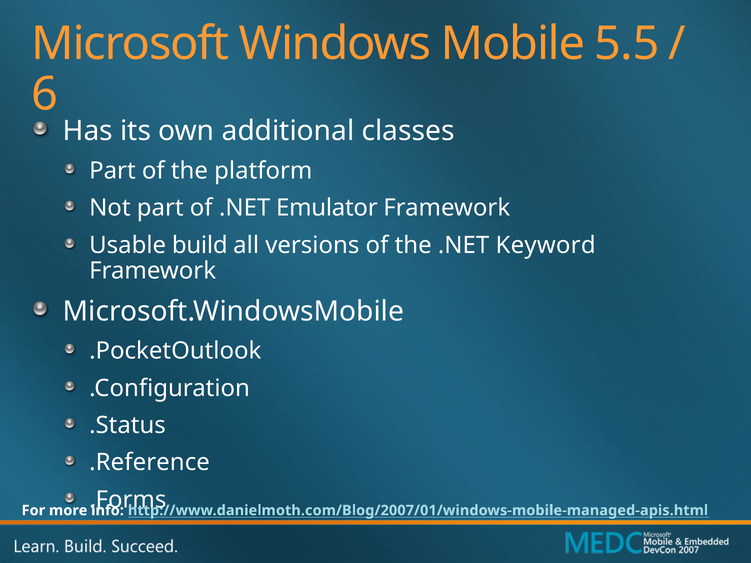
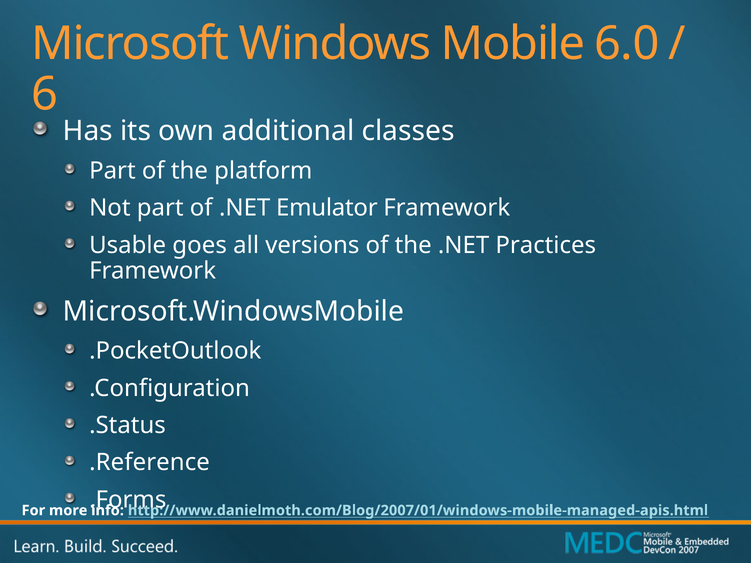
5.5: 5.5 -> 6.0 (627, 44)
build: build -> goes (200, 245)
Keyword: Keyword -> Practices (546, 245)
